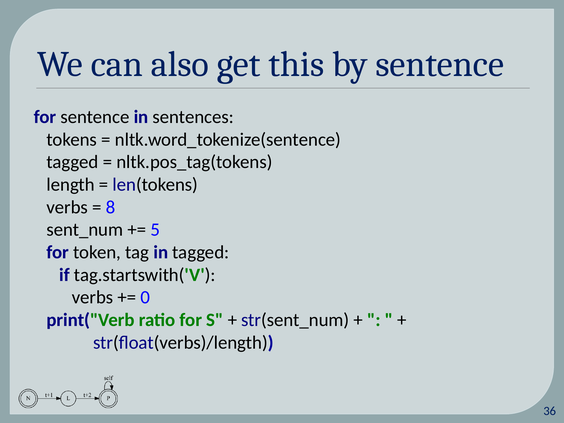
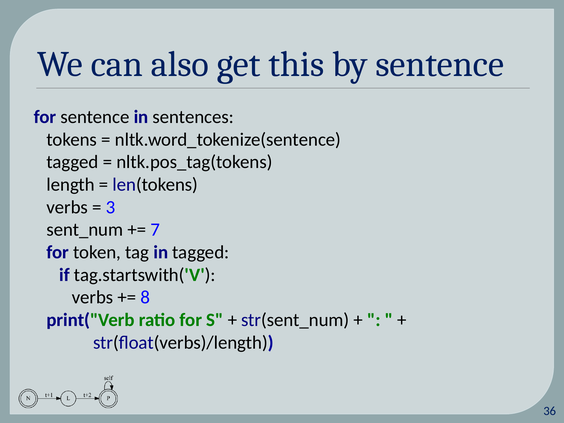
8: 8 -> 3 (110, 207)
5: 5 -> 7 (155, 230)
0: 0 -> 8 (145, 297)
